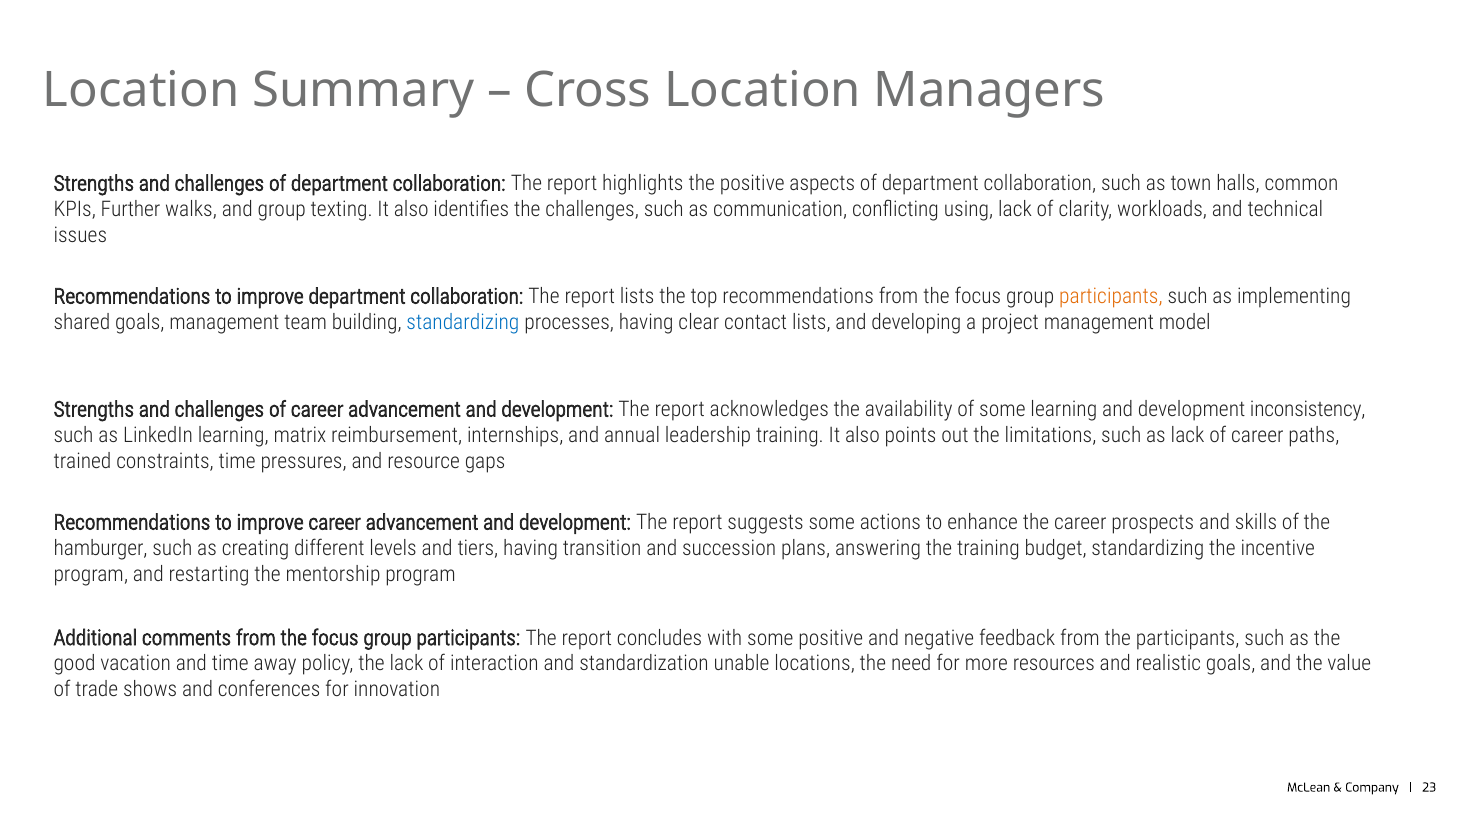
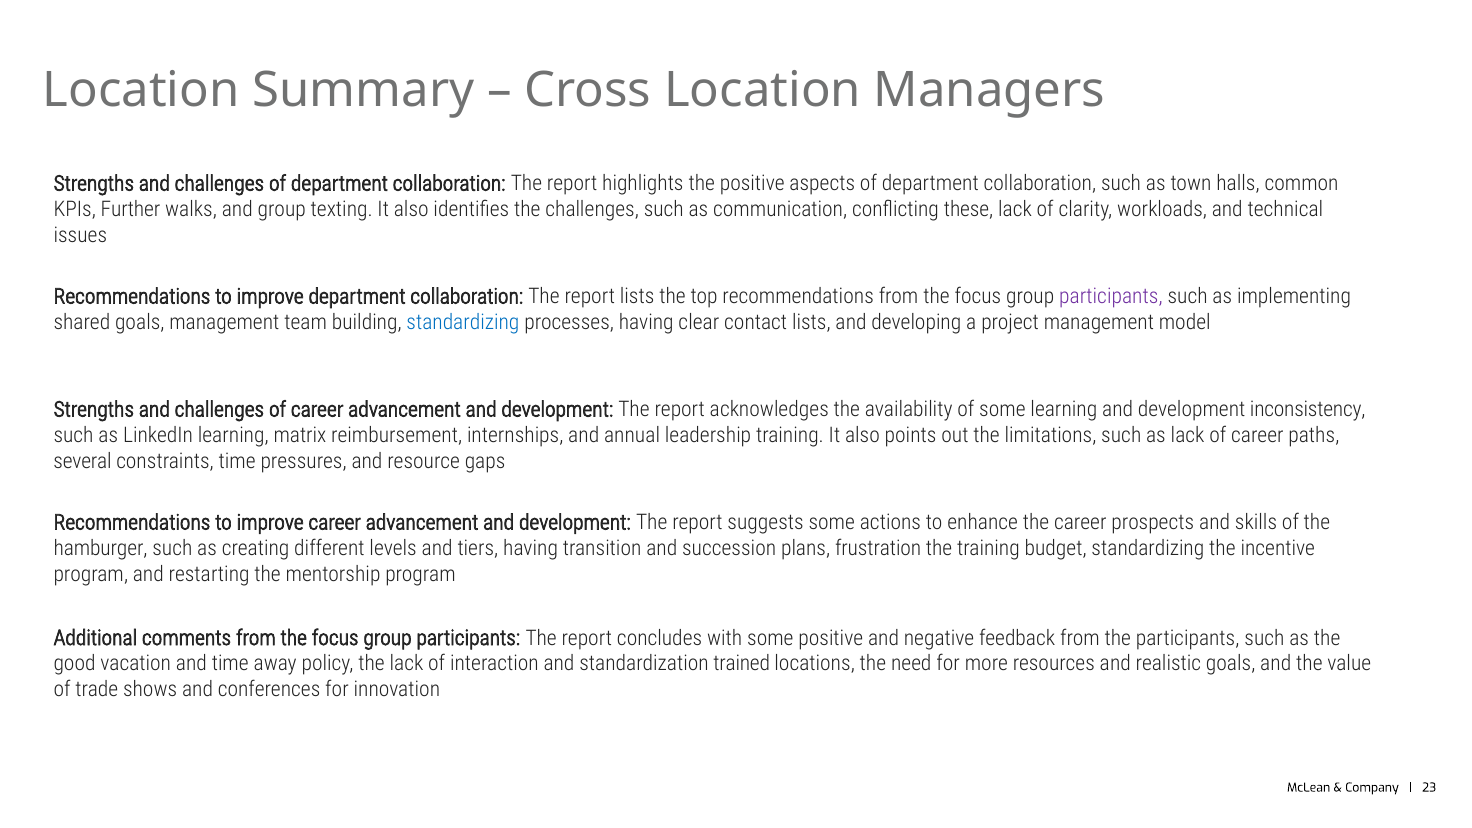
using: using -> these (969, 209)
participants colour: orange -> purple (1111, 296)
trained: trained -> several (83, 461)
answering: answering -> frustration (878, 548)
unable: unable -> trained (742, 664)
